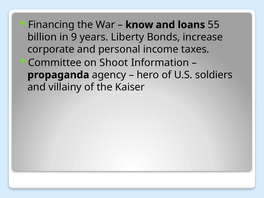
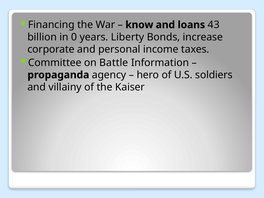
55: 55 -> 43 (214, 25)
9: 9 -> 0 (74, 37)
Shoot: Shoot -> Battle (114, 63)
